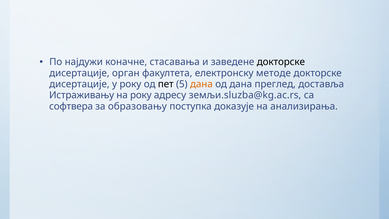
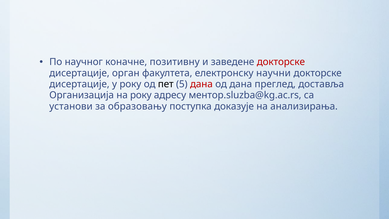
најдужи: најдужи -> научног (84, 62)
стасавања: стасавања -> позитивну (175, 62)
докторске colour: black -> red (281, 62)
методе: методе -> научни (273, 73)
дана colour: orange -> red (201, 84)
Истраживању: Истраживању -> Организација (82, 95)
земљи.sluzba@kg.ac.rs: земљи.sluzba@kg.ac.rs -> ментор.sluzba@kg.ac.rs (245, 95)
софтвера: софтвера -> установи (71, 106)
